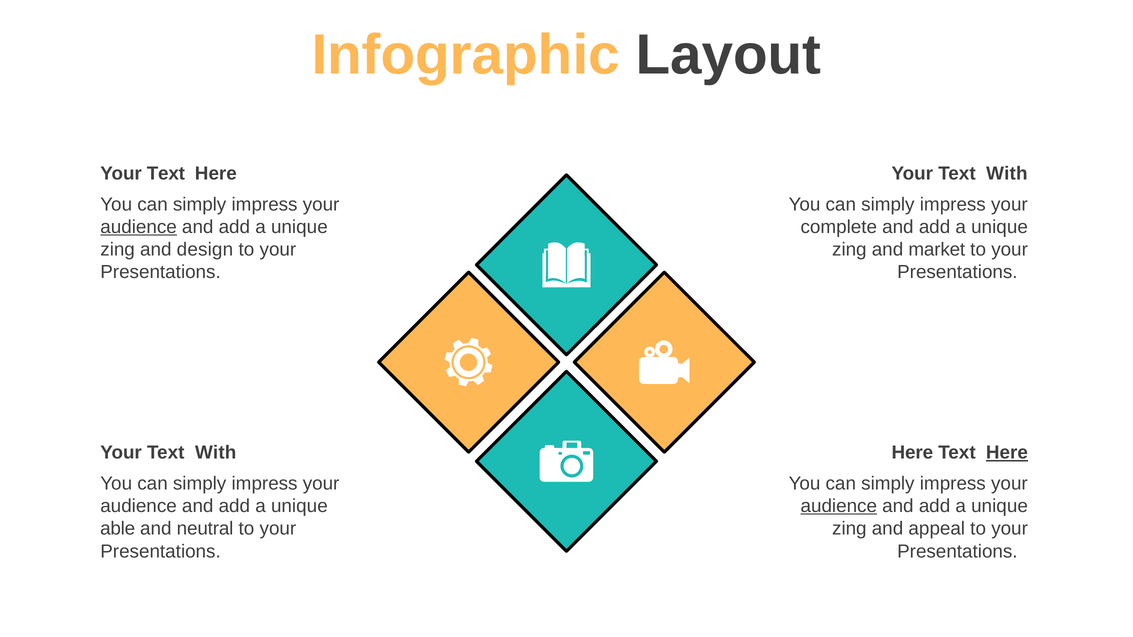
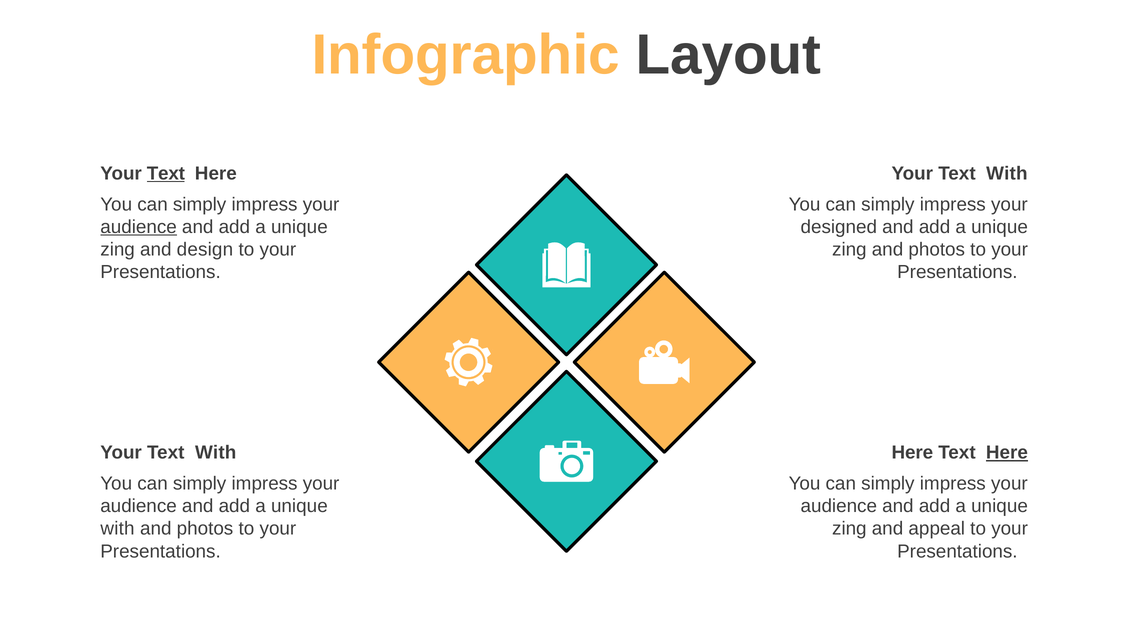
Text underline: none -> present (166, 174)
complete: complete -> designed (839, 227)
zing and market: market -> photos (937, 250)
audience underline: present -> none (839, 506)
able: able -> with (117, 529)
neutral: neutral -> photos (205, 529)
